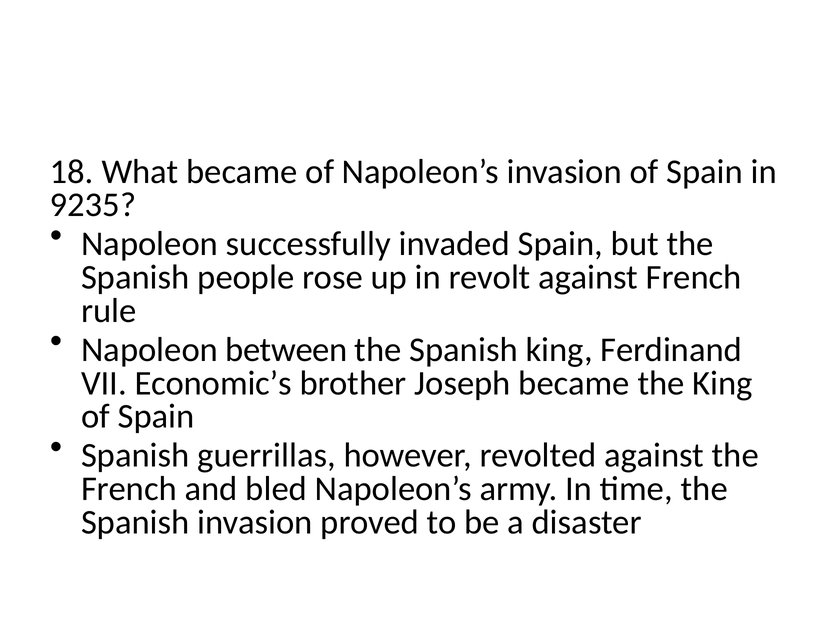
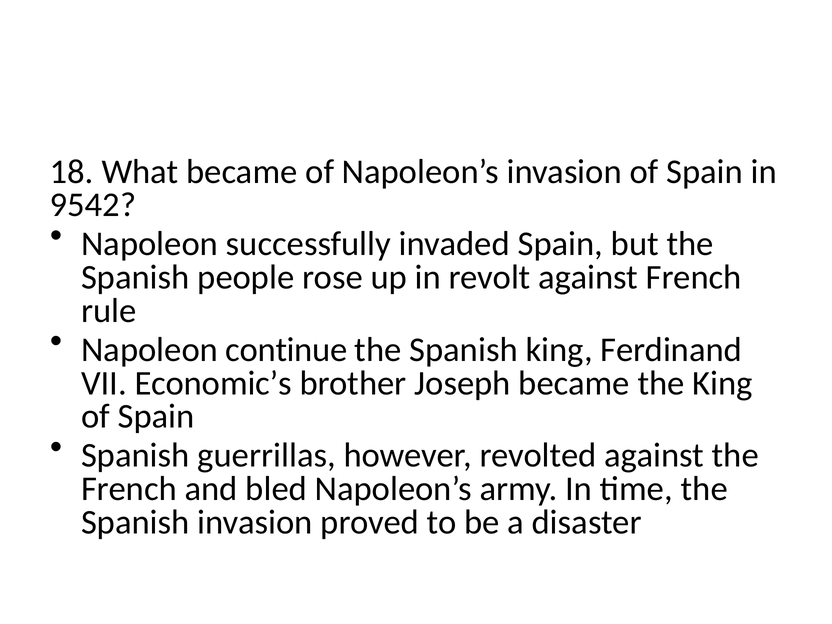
9235: 9235 -> 9542 (93, 205)
between: between -> continue (286, 350)
